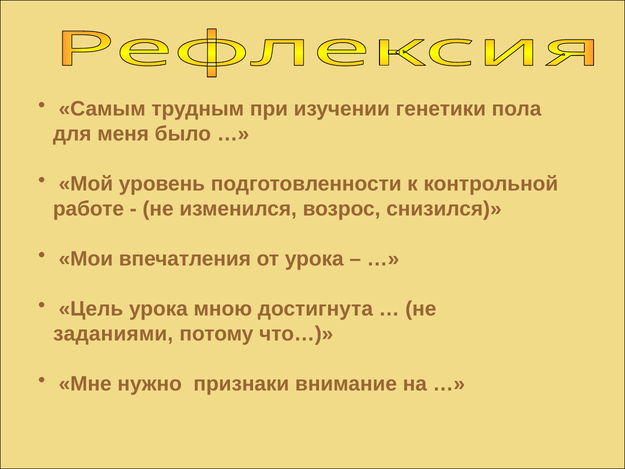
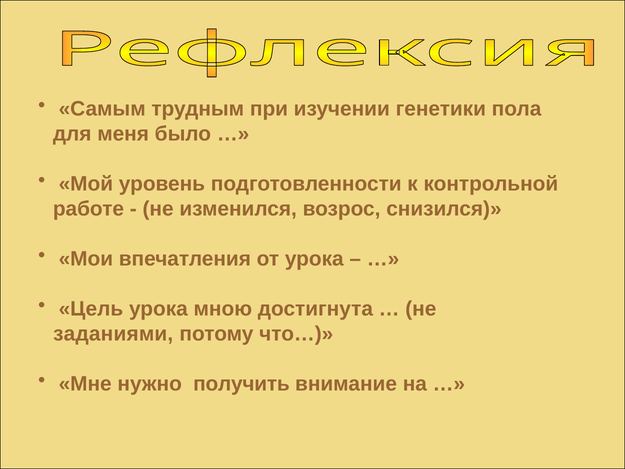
признаки: признаки -> получить (241, 384)
